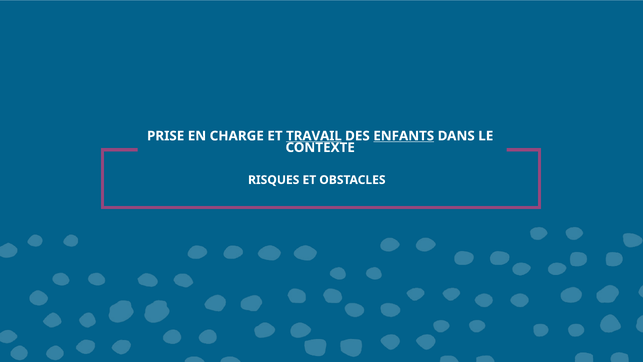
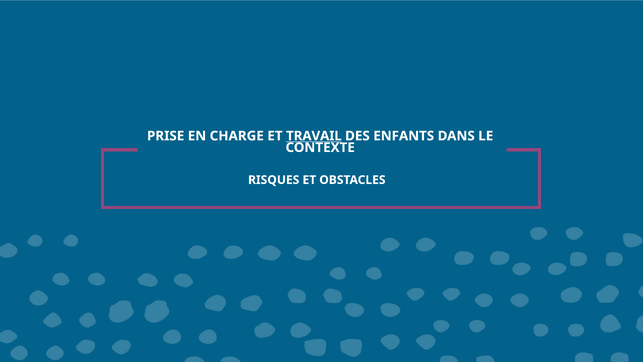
ENFANTS underline: present -> none (404, 136)
